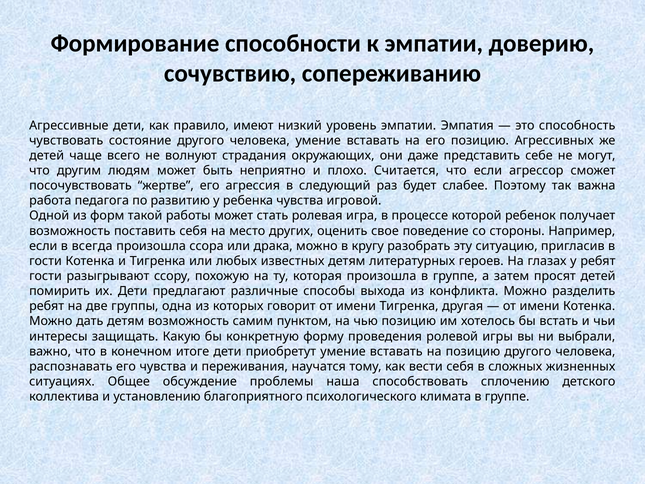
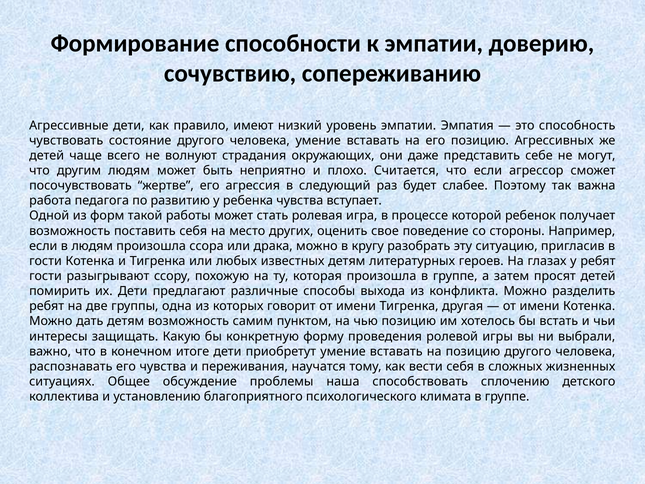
игровой: игровой -> вступает (354, 201)
в всегда: всегда -> людям (92, 246)
